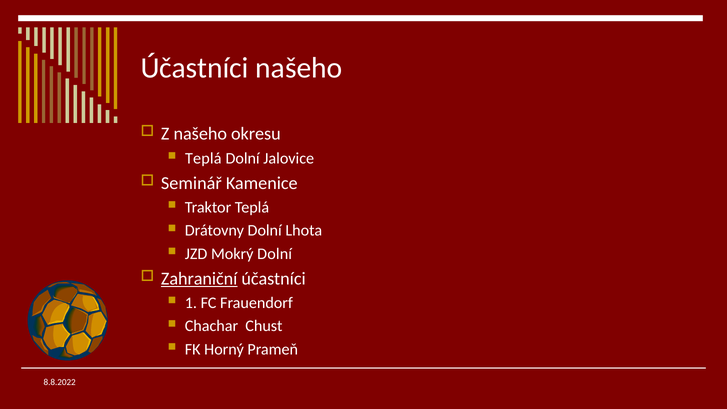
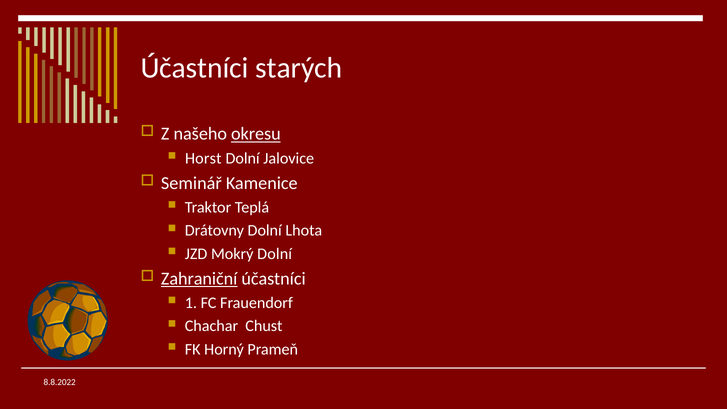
Účastníci našeho: našeho -> starých (299, 68)
okresu underline: none -> present (256, 134)
Teplá: Teplá -> Horst (203, 158)
